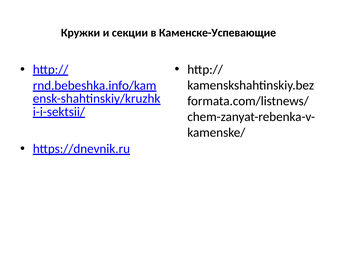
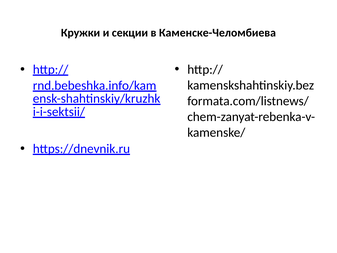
Каменске-Успевающие: Каменске-Успевающие -> Каменске-Челомбиева (217, 33)
